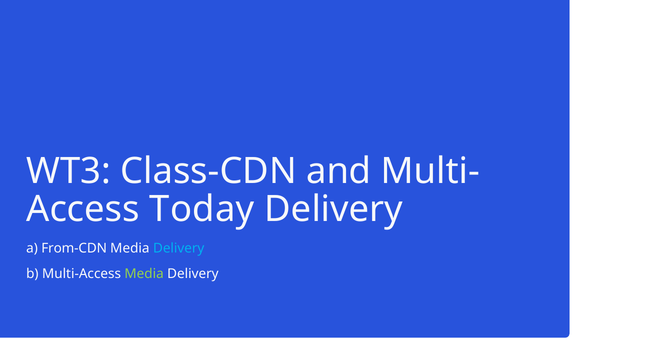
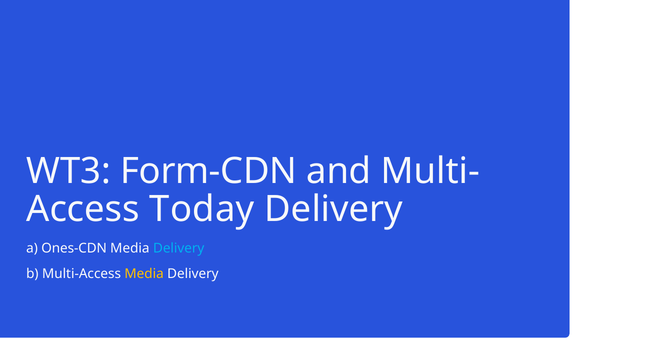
Class-CDN: Class-CDN -> Form-CDN (209, 171)
From-CDN: From-CDN -> Ones-CDN (74, 248)
Media colour: light green -> yellow (144, 274)
